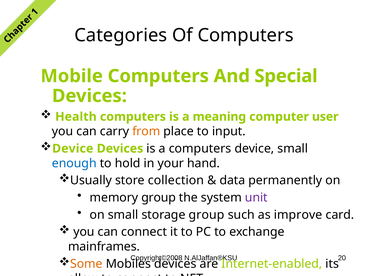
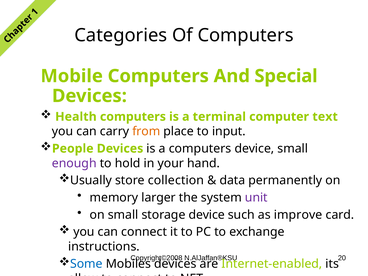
meaning: meaning -> terminal (219, 117)
user: user -> text (325, 117)
Device: Device -> People (73, 149)
enough colour: blue -> purple (74, 163)
memory group: group -> larger (159, 198)
storage group: group -> device (207, 215)
mainframes: mainframes -> instructions (104, 247)
Some colour: orange -> blue (86, 264)
